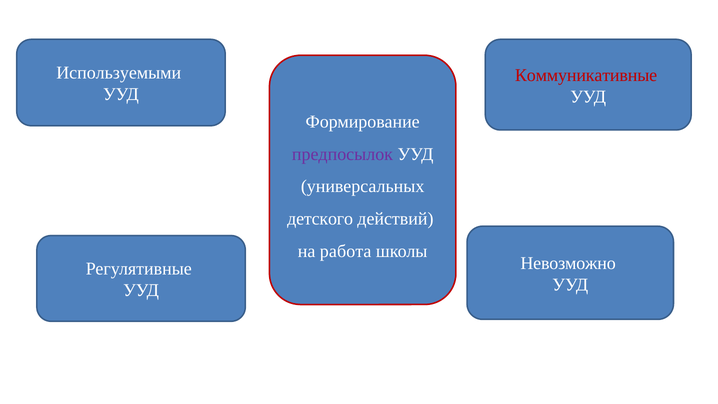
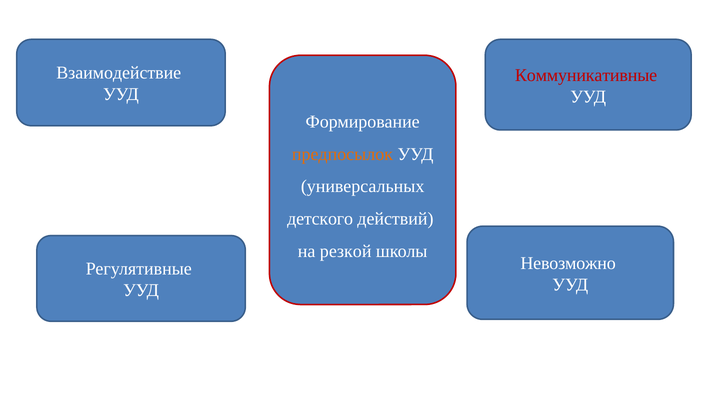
Используемыми: Используемыми -> Взаимодействие (119, 73)
предпосылок colour: purple -> orange (342, 154)
работа: работа -> резкой (346, 251)
